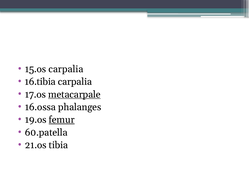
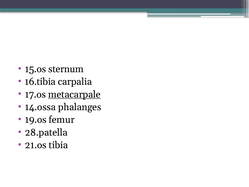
15.os carpalia: carpalia -> sternum (66, 69)
16.ossa: 16.ossa -> 14.ossa (40, 107)
femur underline: present -> none (62, 120)
60.patella: 60.patella -> 28.patella (46, 132)
